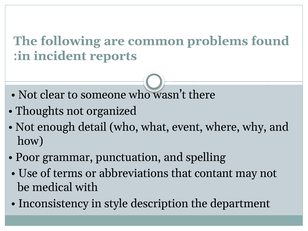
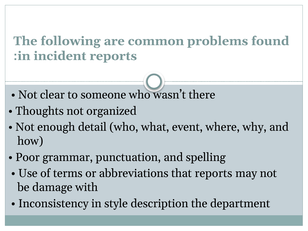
that contant: contant -> reports (214, 173)
medical: medical -> damage (52, 187)
